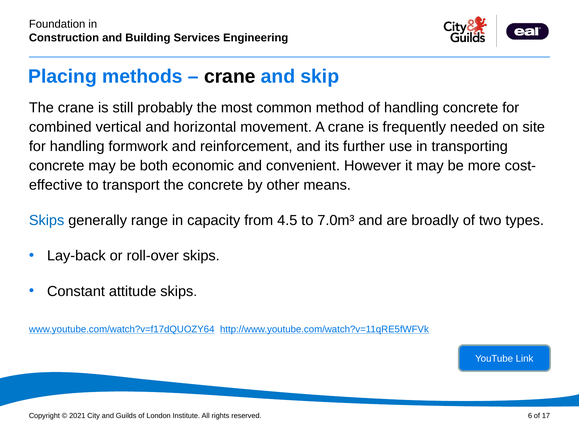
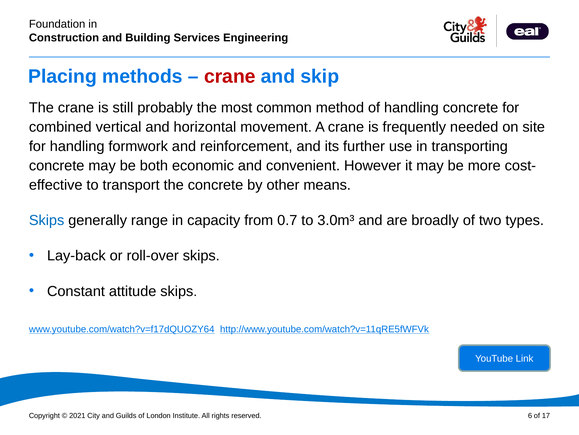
crane colour: black -> red (230, 76)
4.5: 4.5 -> 0.7 (287, 220)
7.0m³: 7.0m³ -> 3.0m³ (336, 220)
